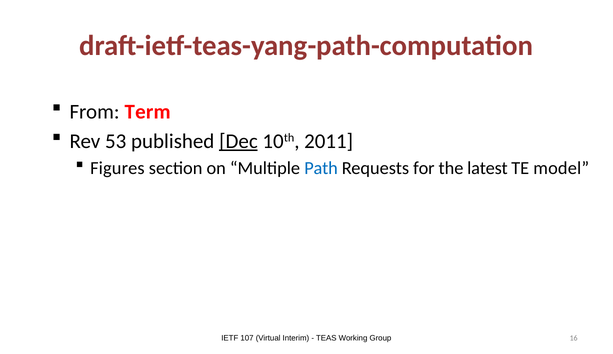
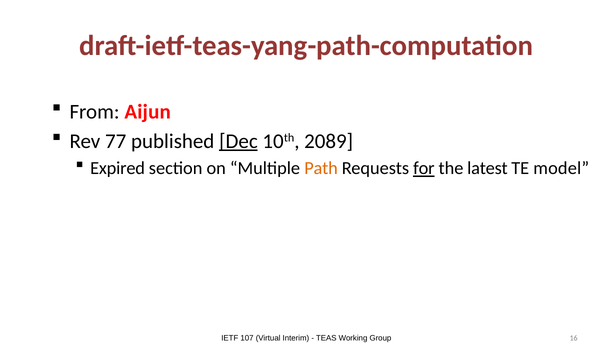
Term: Term -> Aijun (148, 112)
53: 53 -> 77 (116, 141)
2011: 2011 -> 2089 (329, 141)
Figures: Figures -> Expired (118, 168)
Path colour: blue -> orange (321, 168)
for underline: none -> present (424, 168)
